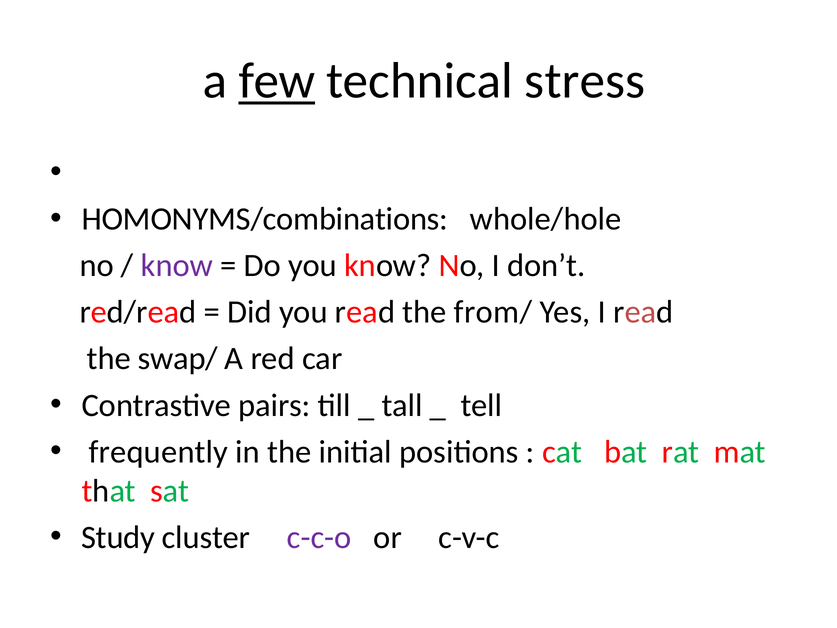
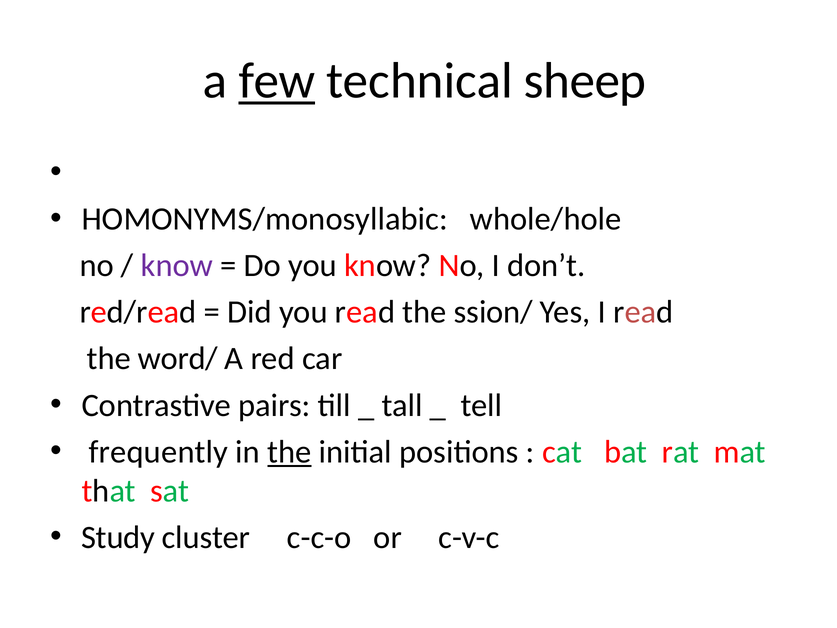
stress: stress -> sheep (585, 81)
HOMONYMS/combinations: HOMONYMS/combinations -> HOMONYMS/monosyllabic (265, 219)
from/: from/ -> ssion/ (493, 312)
swap/: swap/ -> word/ (178, 359)
the underline: none -> present (289, 452)
c-c-o colour: purple -> black (319, 537)
